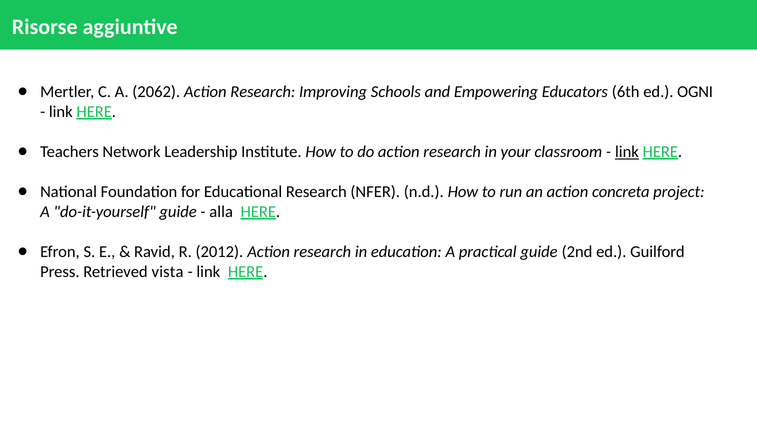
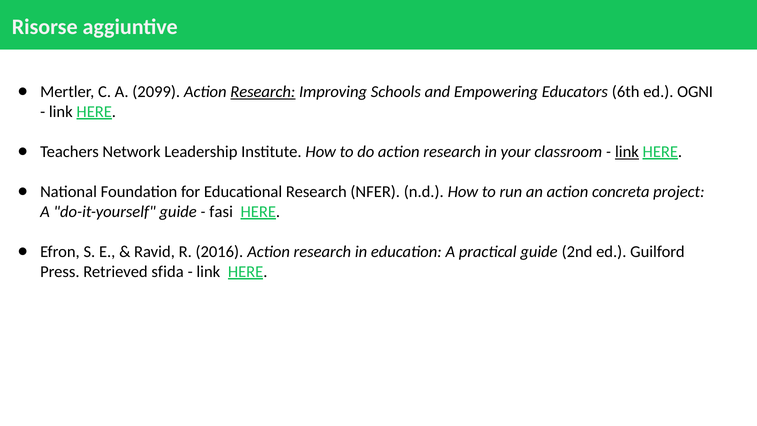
2062: 2062 -> 2099 (156, 92)
Research underline: none -> present (263, 92)
alla: alla -> fasi (221, 212)
2012: 2012 -> 2016 (219, 252)
vista: vista -> sfida (168, 272)
